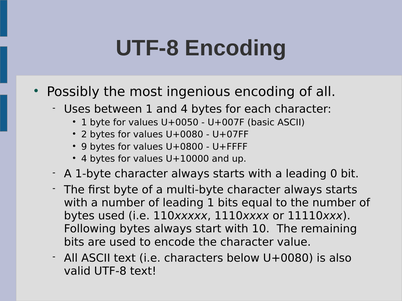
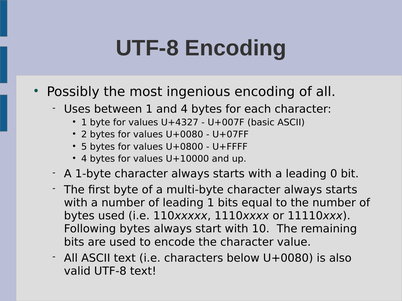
U+0050: U+0050 -> U+4327 (180, 123)
9: 9 -> 5 (84, 147)
